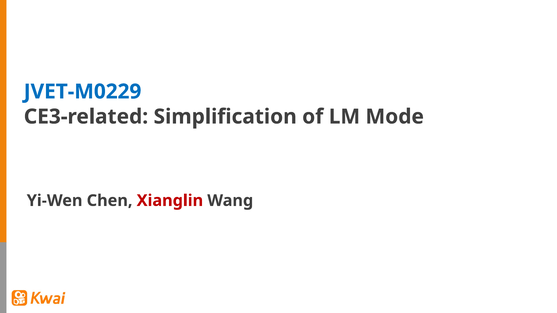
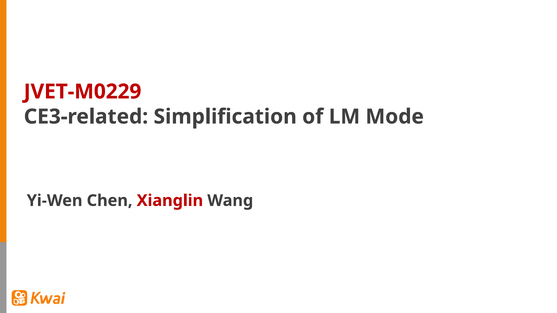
JVET-M0229 colour: blue -> red (83, 92)
